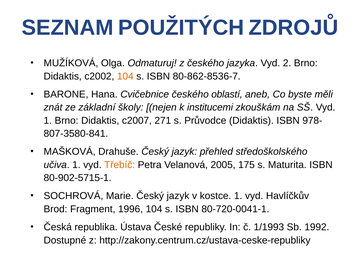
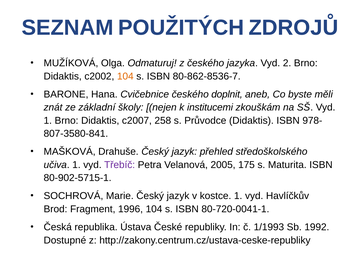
oblastí: oblastí -> doplnit (227, 94)
271: 271 -> 258 (163, 120)
Třebíč colour: orange -> purple (120, 165)
